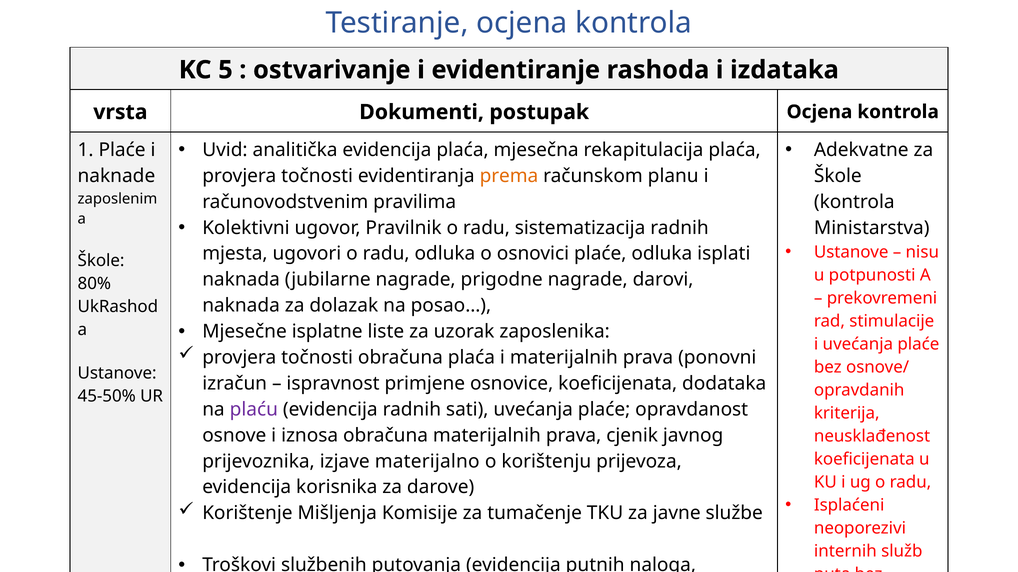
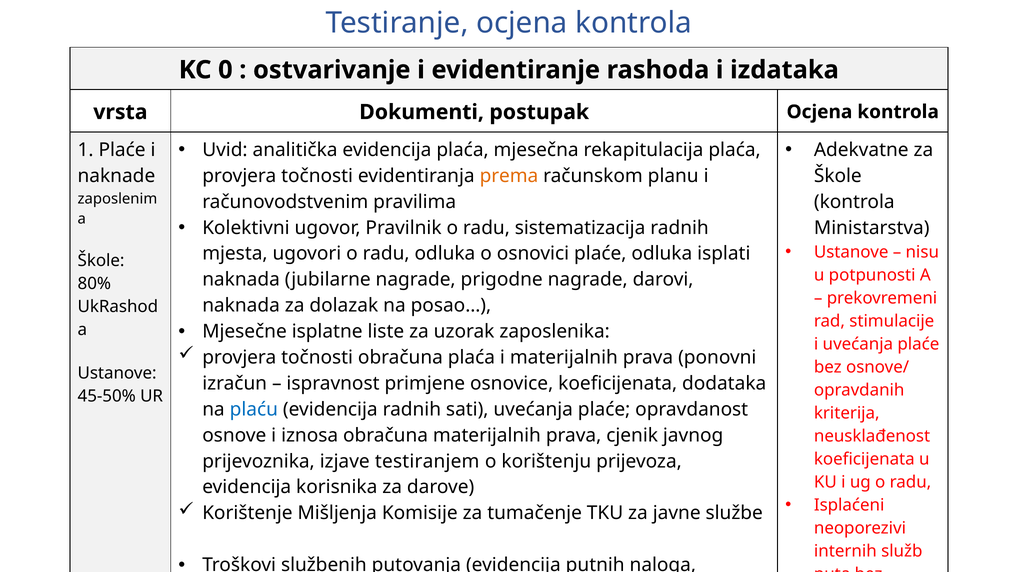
5: 5 -> 0 (225, 70)
plaću colour: purple -> blue (254, 410)
materijalno: materijalno -> testiranjem (427, 462)
